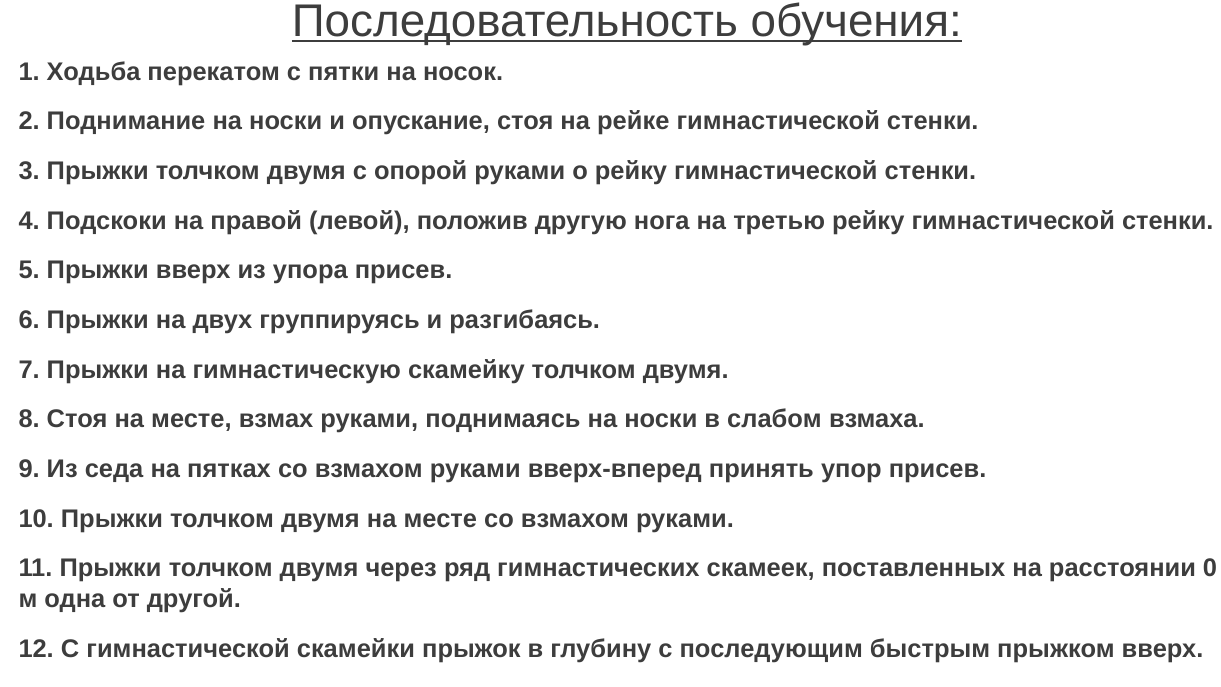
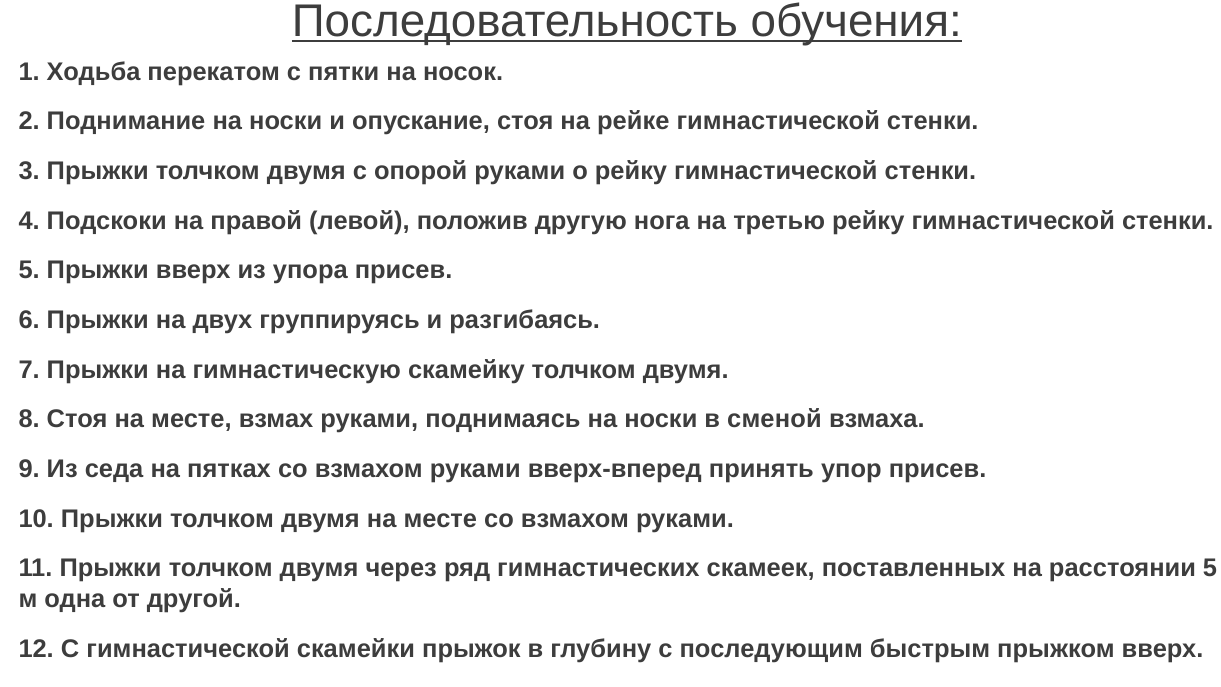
слабом: слабом -> сменой (774, 419)
расстоянии 0: 0 -> 5 (1210, 568)
